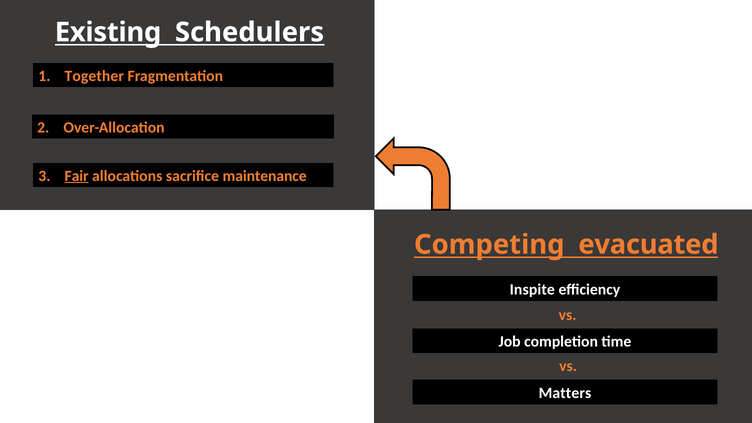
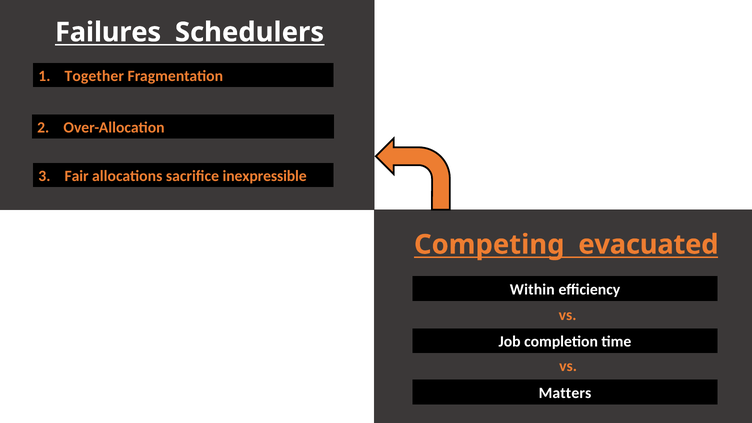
Existing: Existing -> Failures (108, 32)
Fair underline: present -> none (77, 176)
maintenance: maintenance -> inexpressible (265, 176)
Inspite: Inspite -> Within (532, 290)
